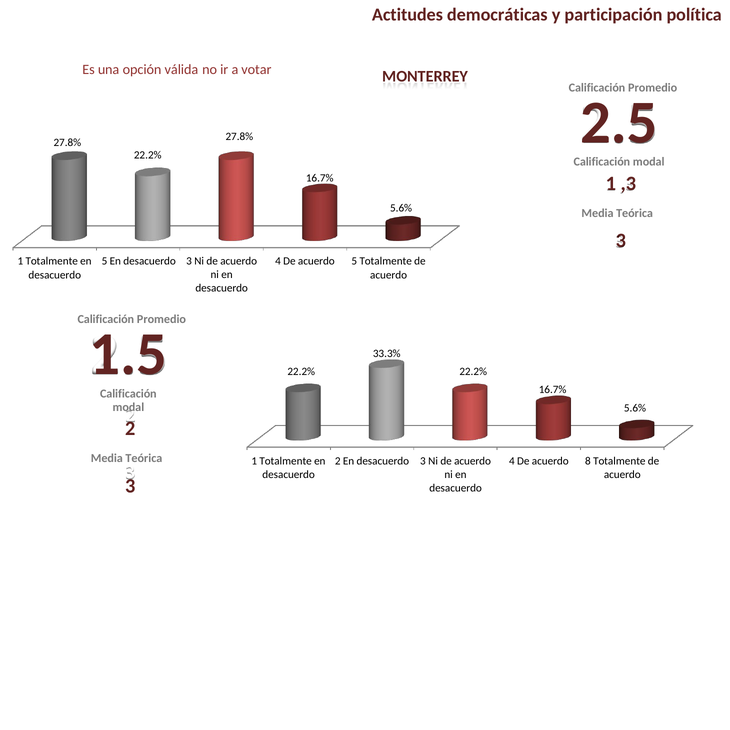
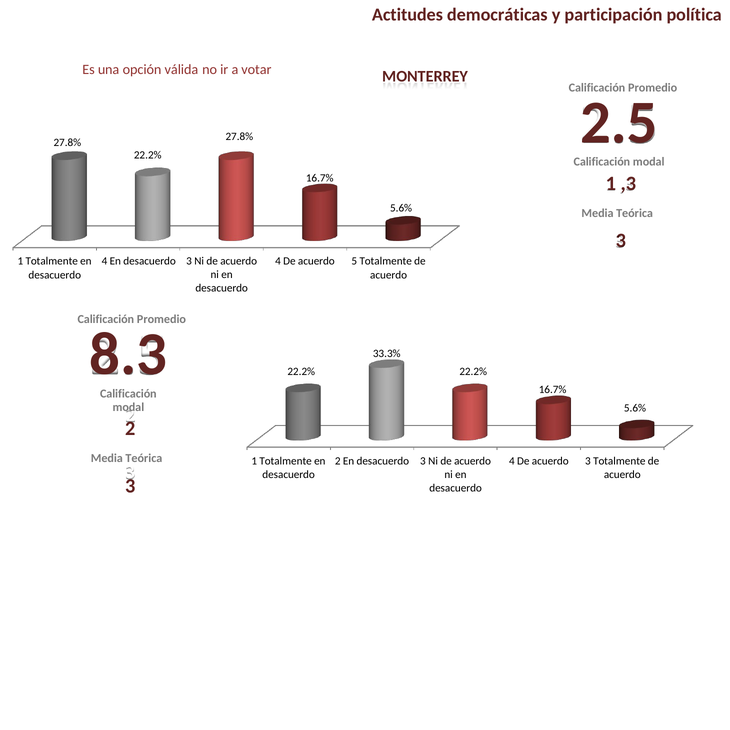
en 5: 5 -> 4 (104, 261)
1.5: 1.5 -> 8.3 (128, 354)
acuerdo 8: 8 -> 3 (588, 461)
